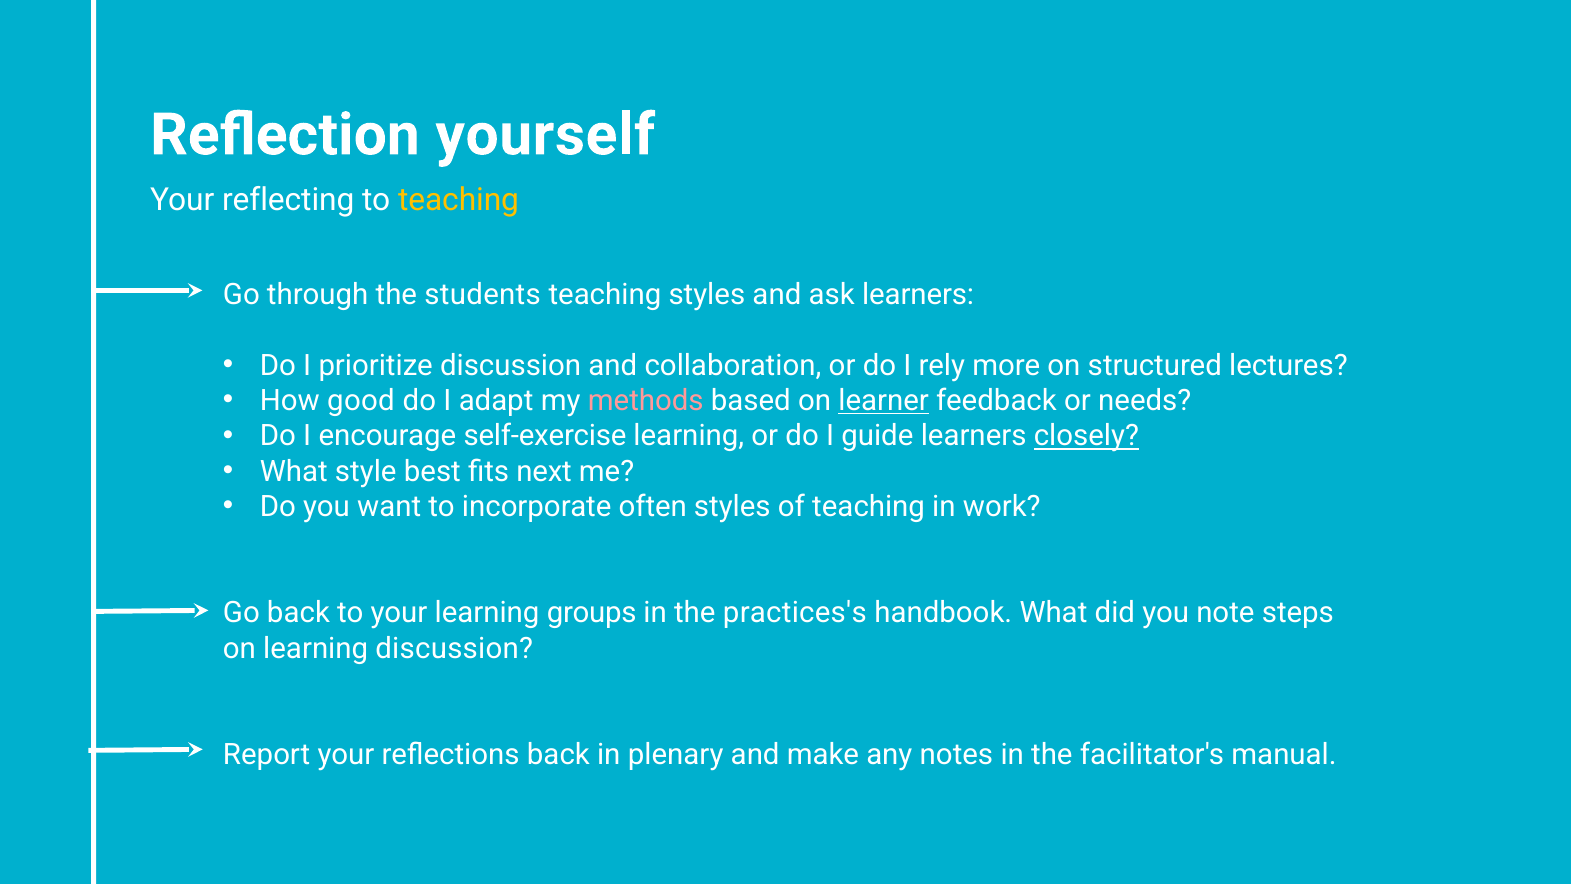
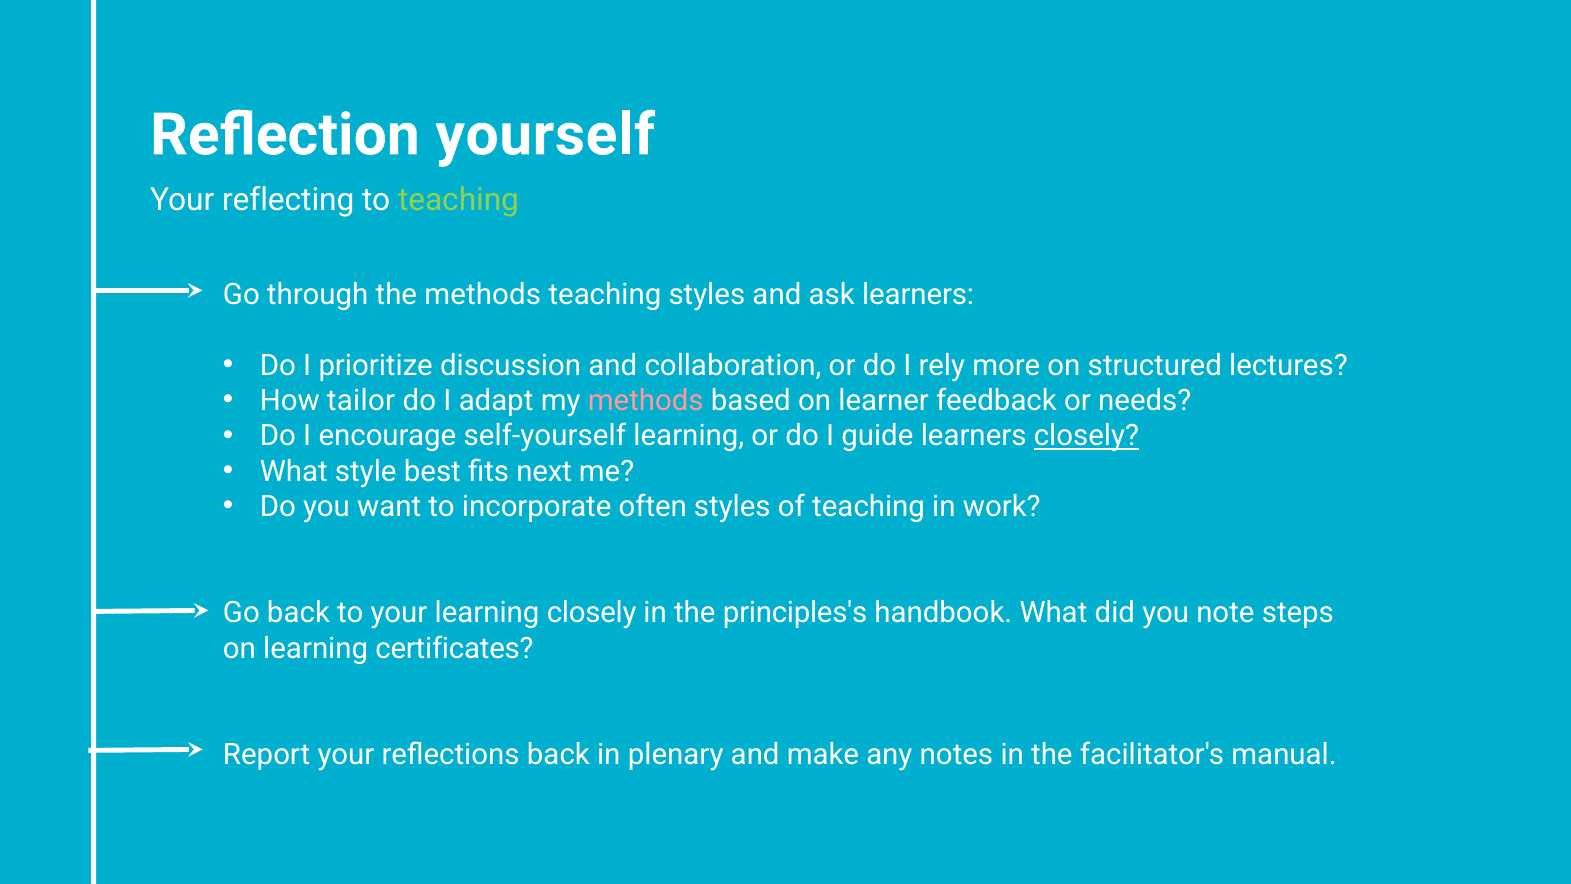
teaching colour: yellow -> light green (459, 200)
the students: students -> methods (483, 295)
good: good -> tailor (361, 401)
learner underline: present -> none (884, 401)
self-exercise: self-exercise -> self-yourself (545, 436)
learning groups: groups -> closely (592, 613)
practices's: practices's -> principles's (795, 613)
learning discussion: discussion -> certificates (454, 648)
